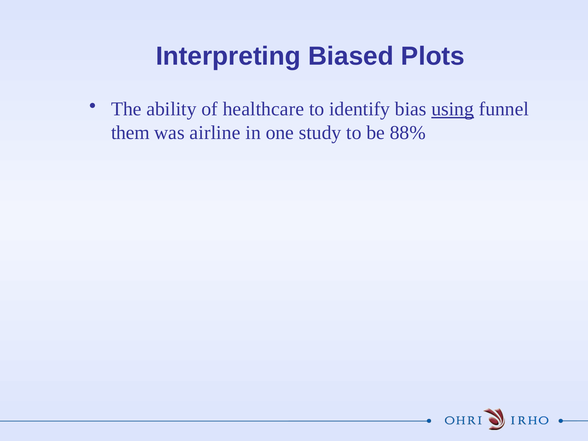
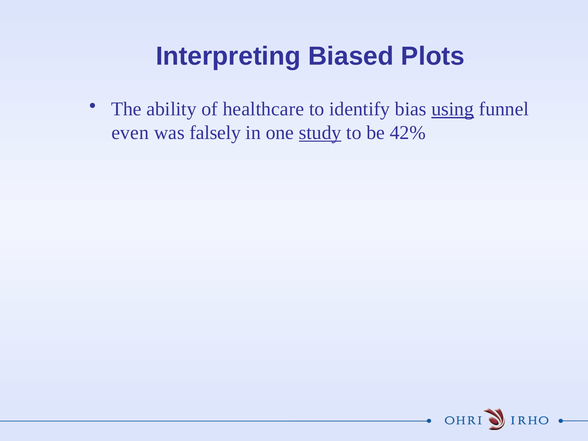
them: them -> even (130, 133)
airline: airline -> falsely (215, 133)
study underline: none -> present (320, 133)
88%: 88% -> 42% (408, 133)
